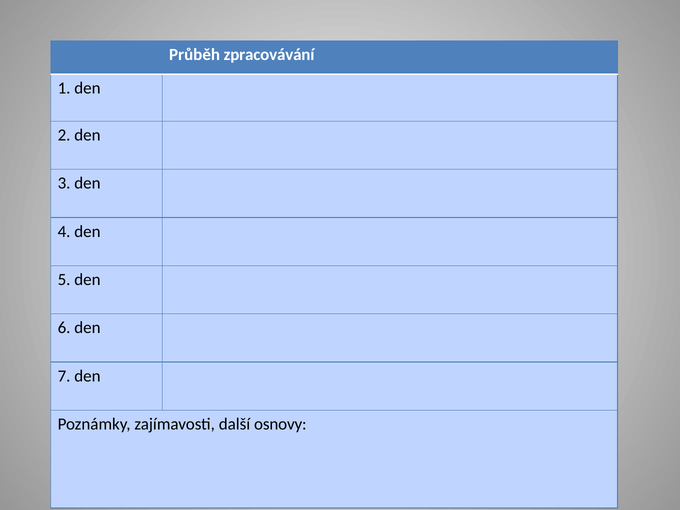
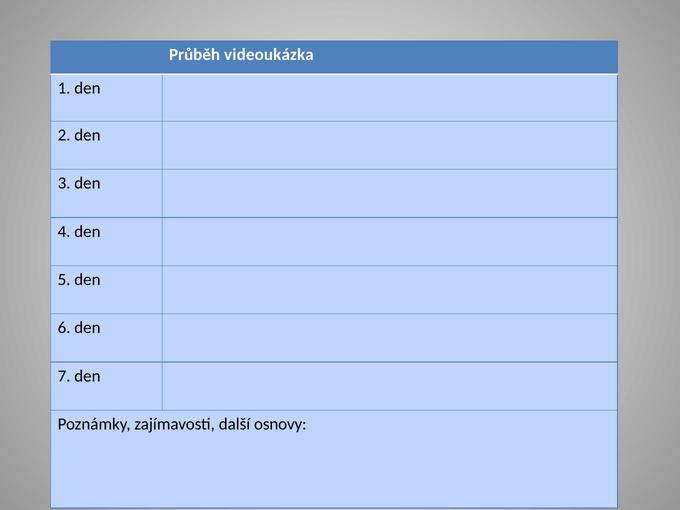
zpracovávání: zpracovávání -> videoukázka (269, 55)
